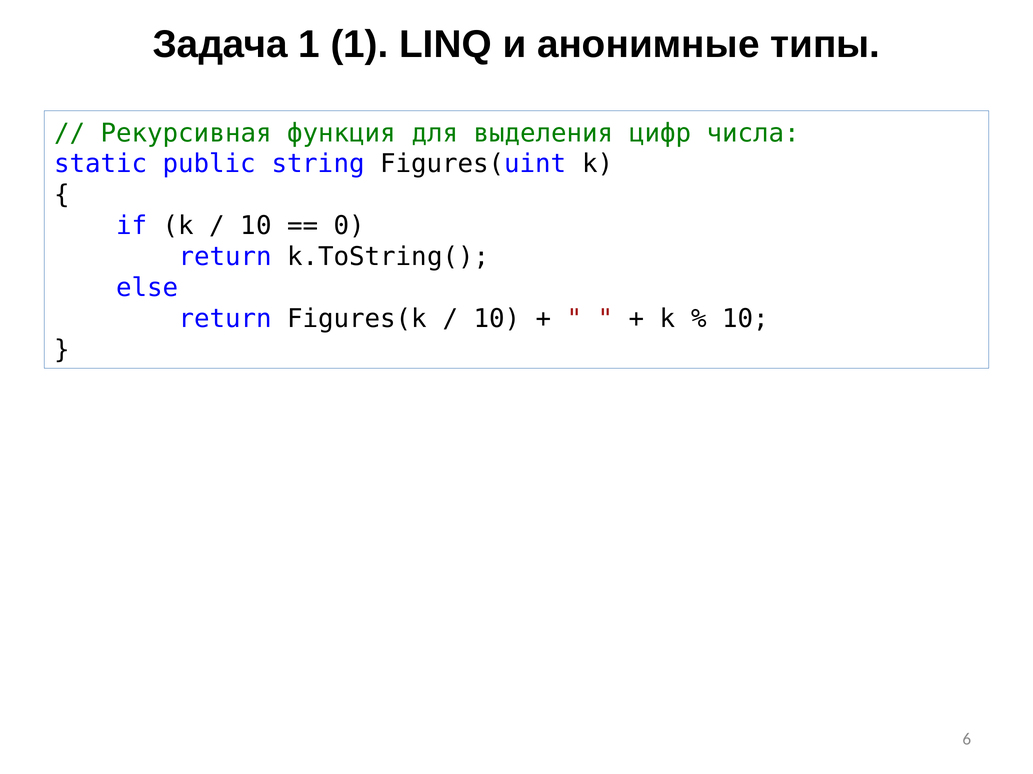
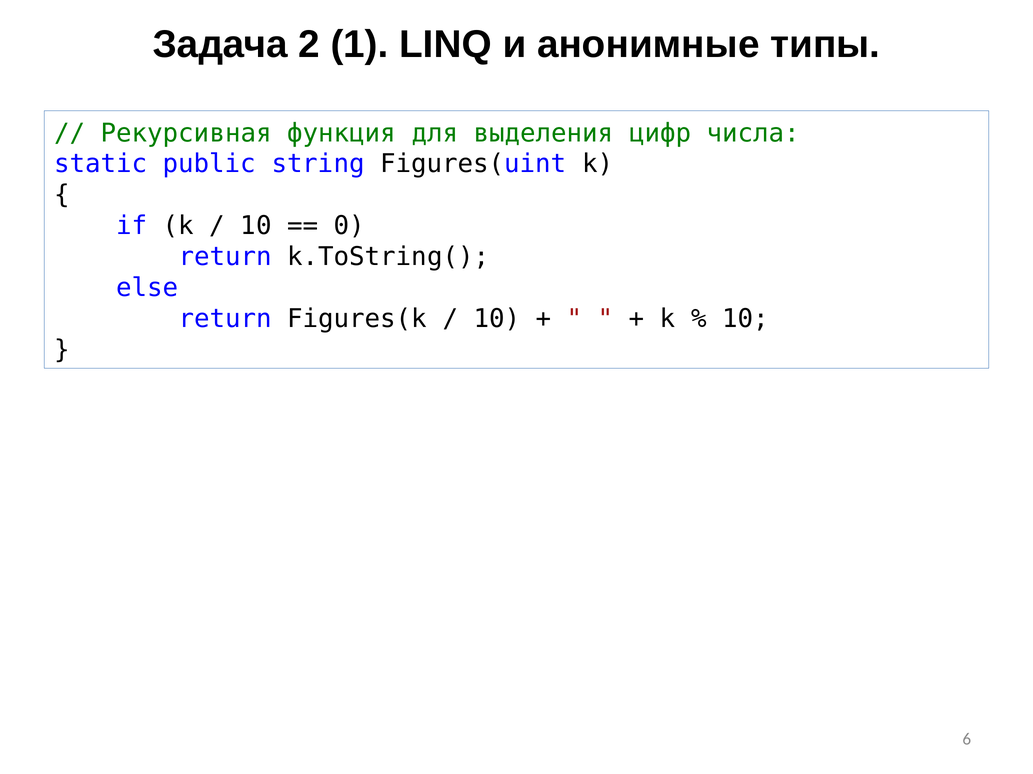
Задача 1: 1 -> 2 (309, 44)
